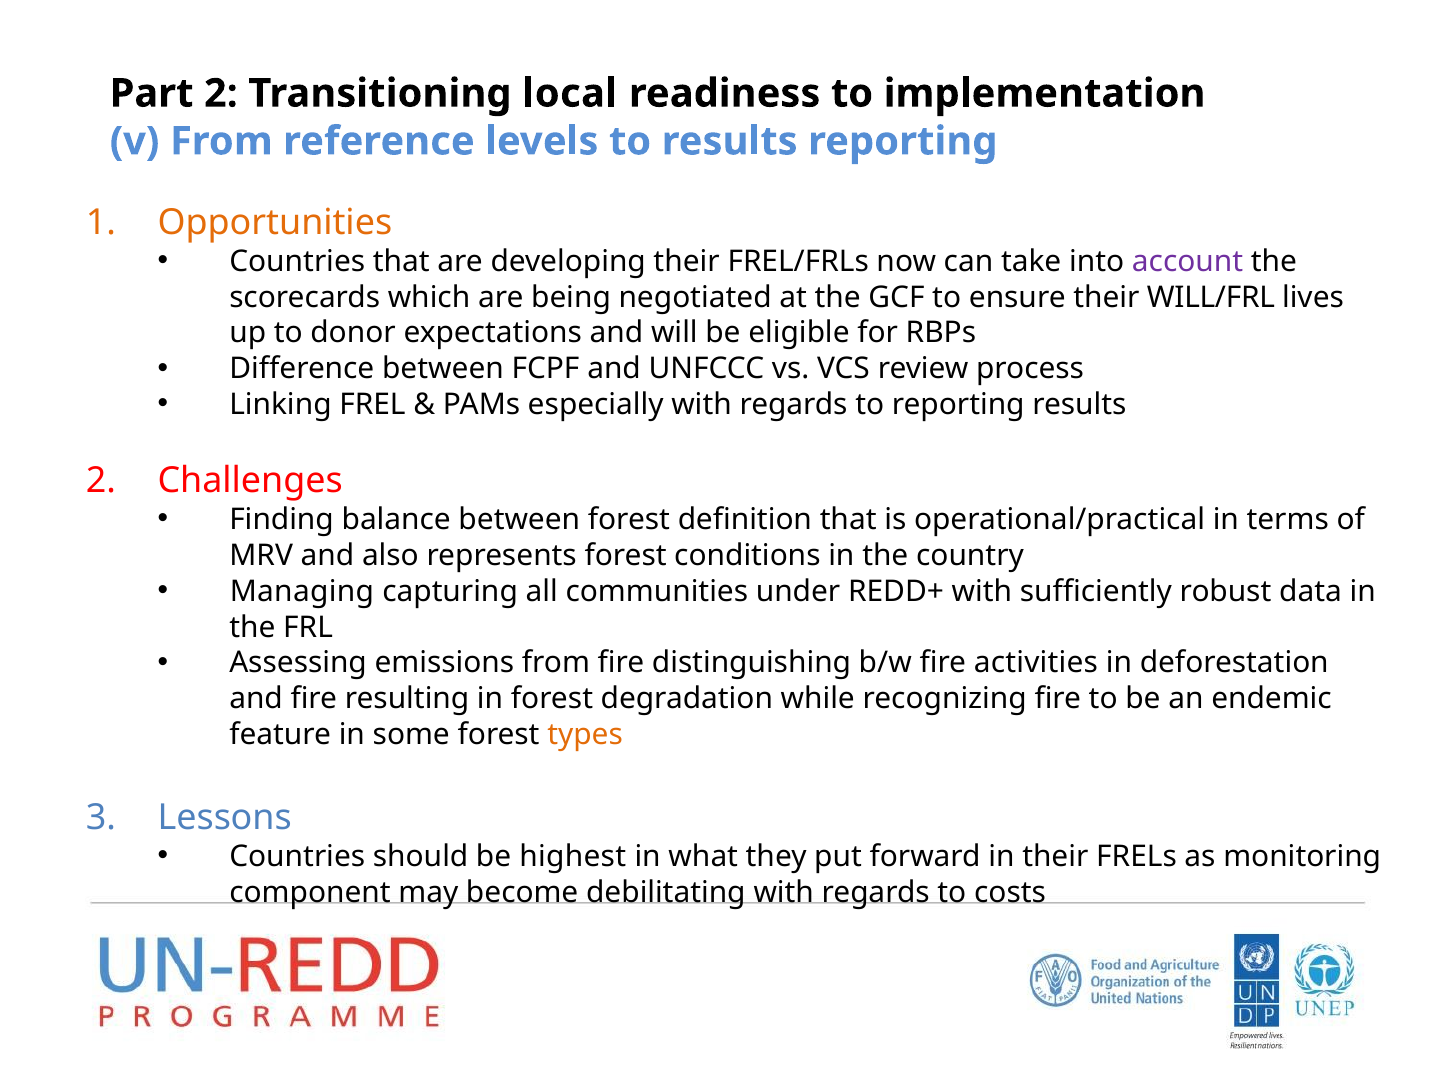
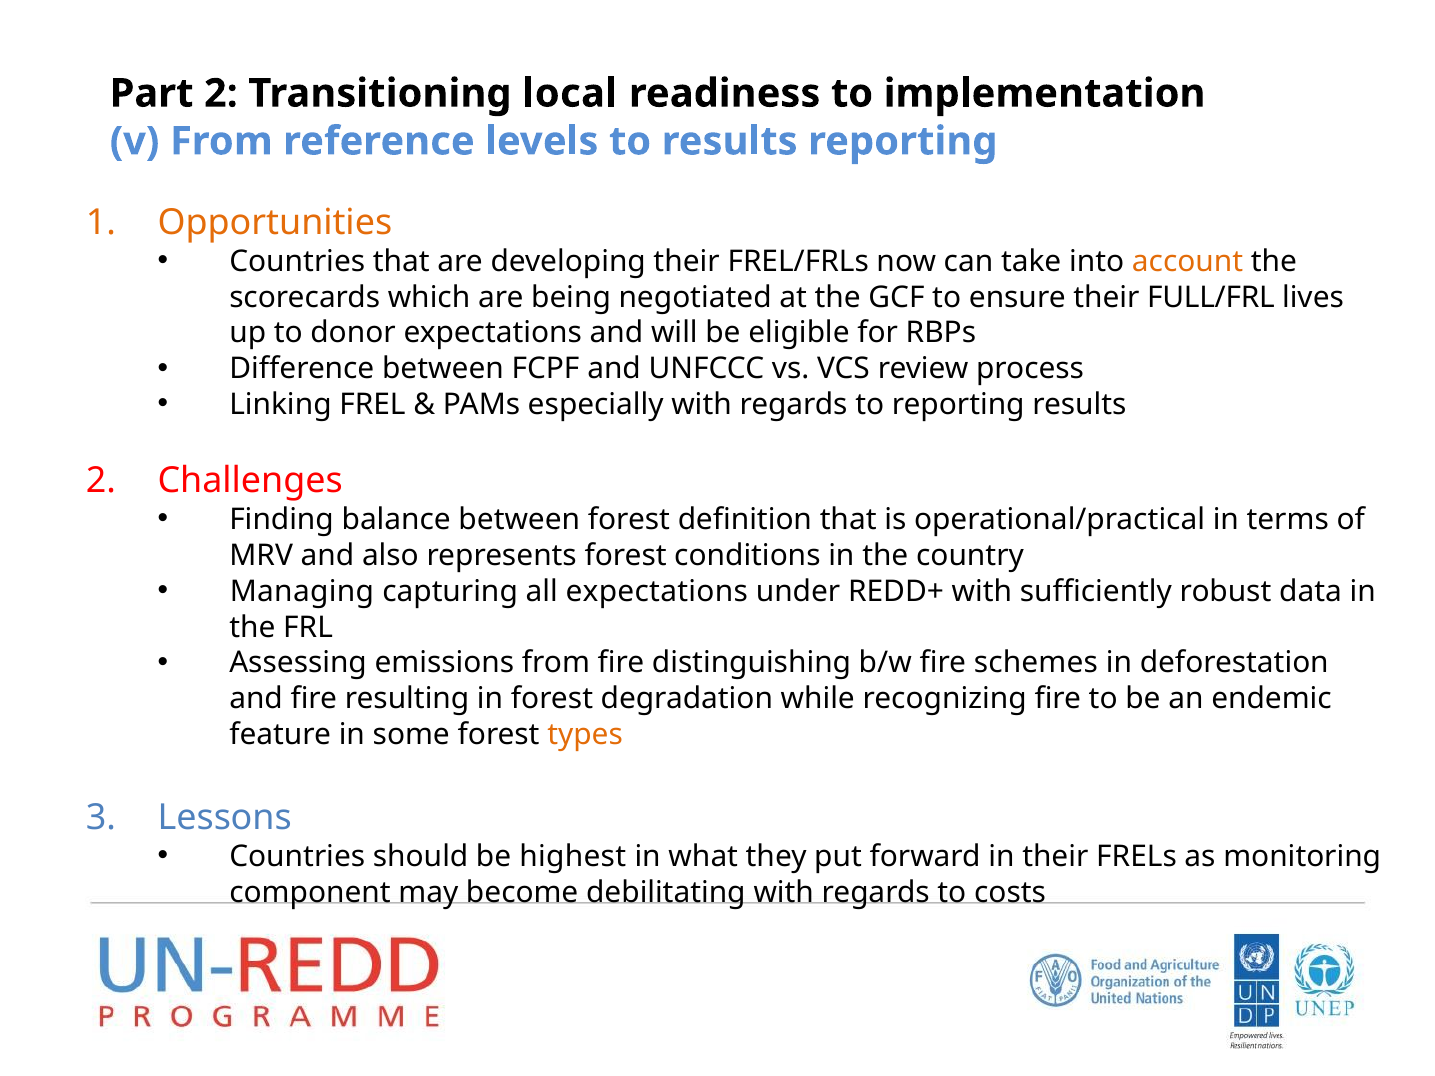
account colour: purple -> orange (1188, 261)
WILL/FRL: WILL/FRL -> FULL/FRL (1211, 297)
all communities: communities -> expectations (657, 591)
activities: activities -> schemes (1036, 663)
